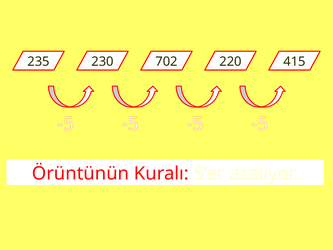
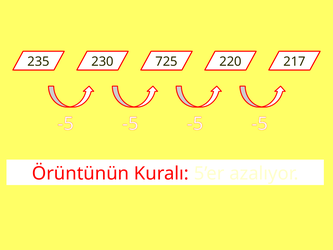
702: 702 -> 725 (167, 61)
415: 415 -> 217 (294, 61)
